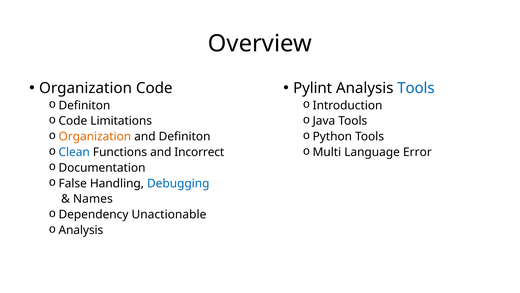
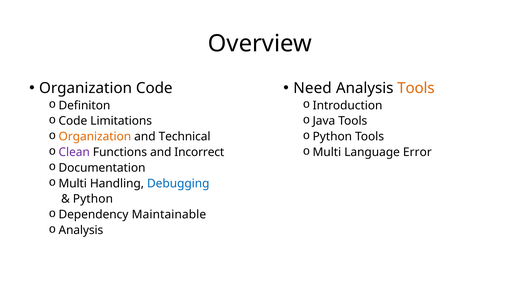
Pylint: Pylint -> Need (312, 88)
Tools colour: blue -> orange (416, 88)
and Definiton: Definiton -> Technical (185, 136)
Clean colour: blue -> purple (74, 152)
False: False -> Multi (73, 183)
Names: Names -> Python (93, 199)
Unactionable: Unactionable -> Maintainable (169, 214)
